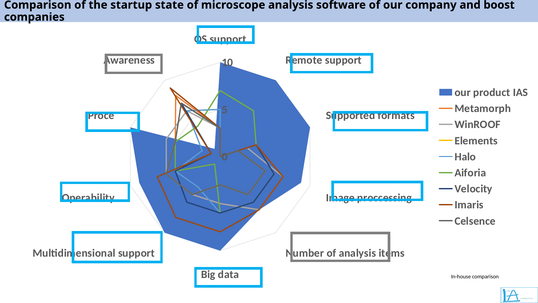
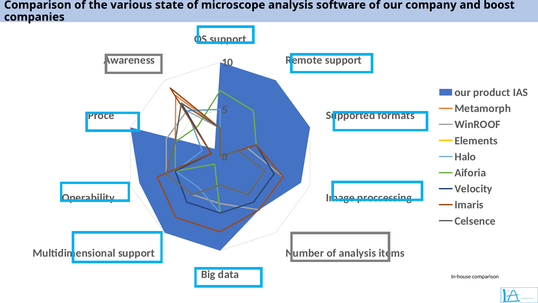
startup: startup -> various (131, 5)
